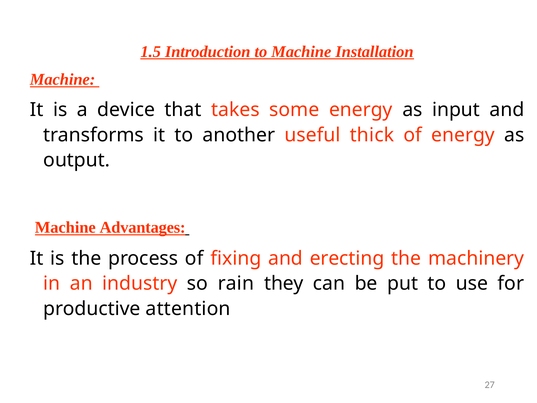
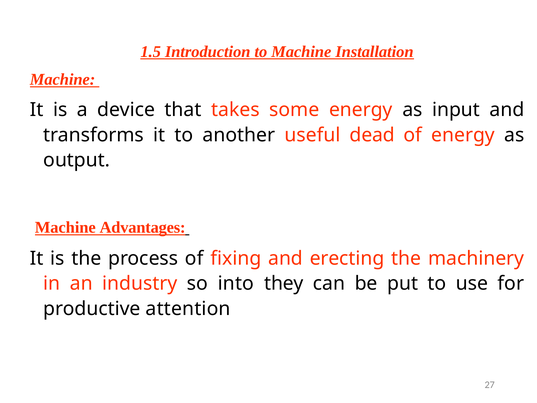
thick: thick -> dead (372, 135)
rain: rain -> into (236, 283)
